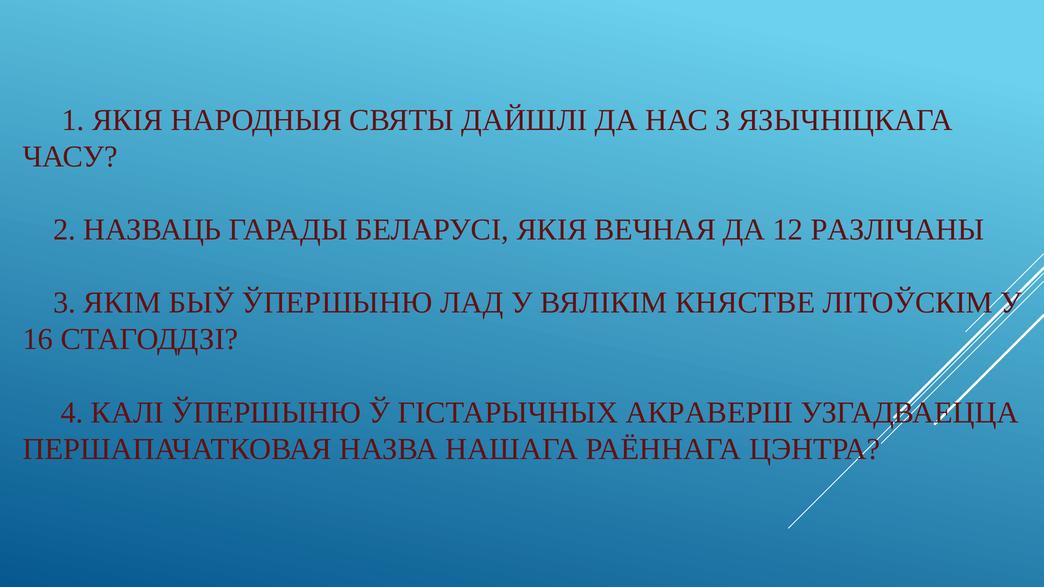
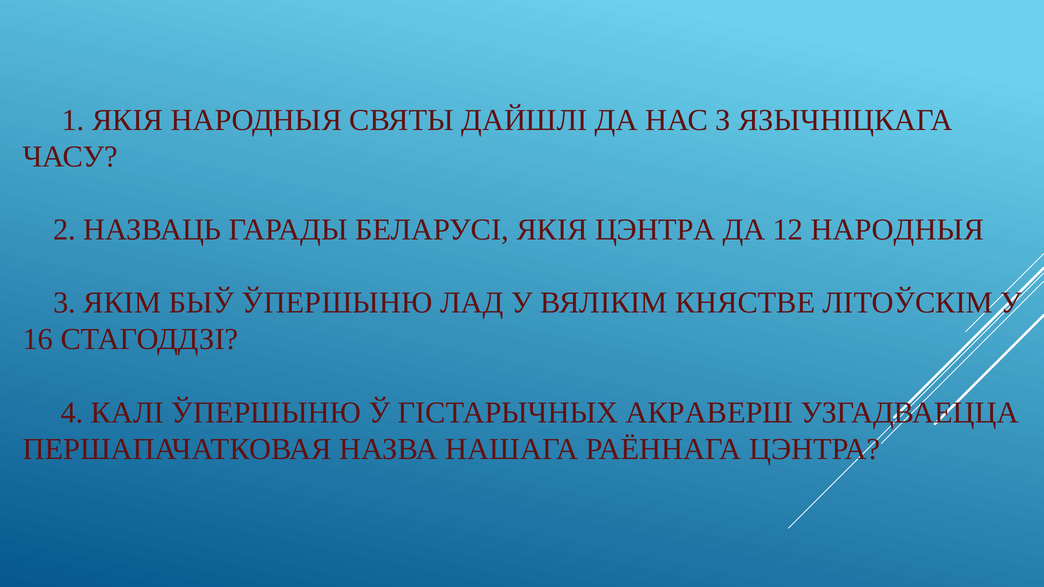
ЯКІЯ ВЕЧНАЯ: ВЕЧНАЯ -> ЦЭНТРА (655, 230)
12 РАЗЛІЧАНЫ: РАЗЛІЧАНЫ -> НАРОДНЫЯ (897, 230)
